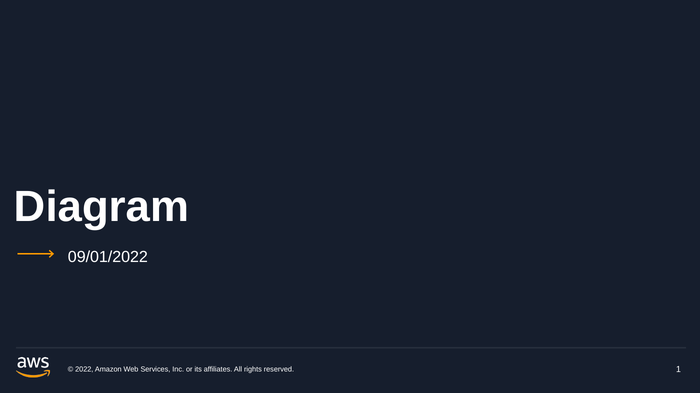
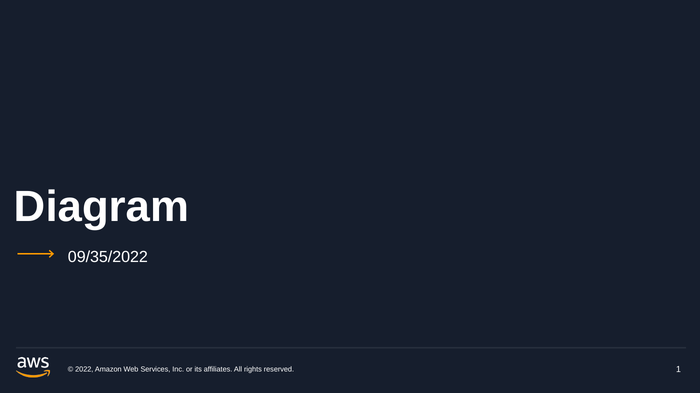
09/01/2022: 09/01/2022 -> 09/35/2022 (108, 257)
